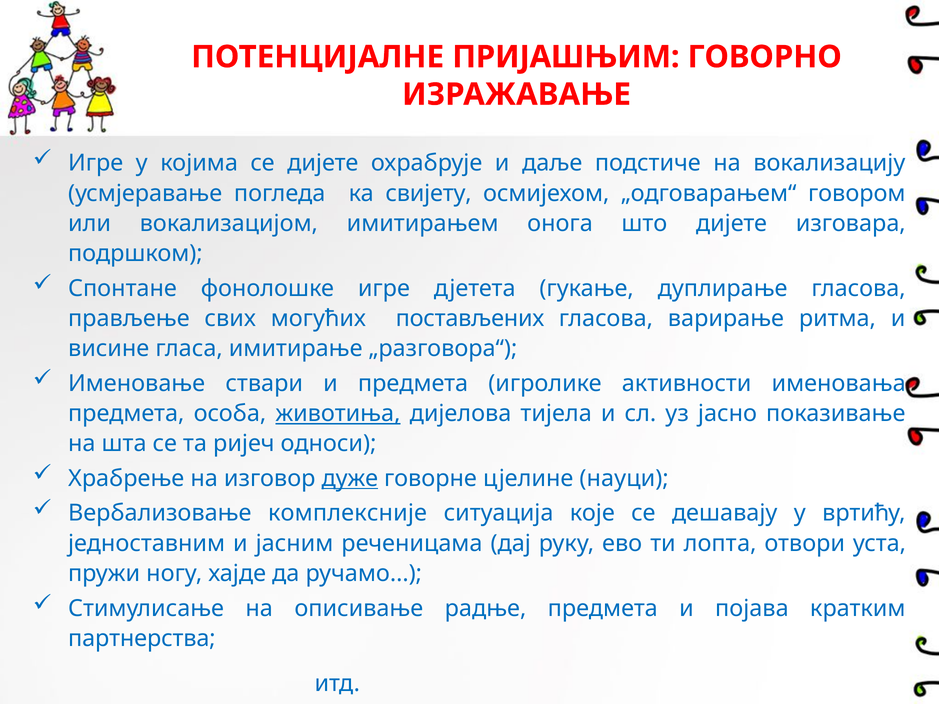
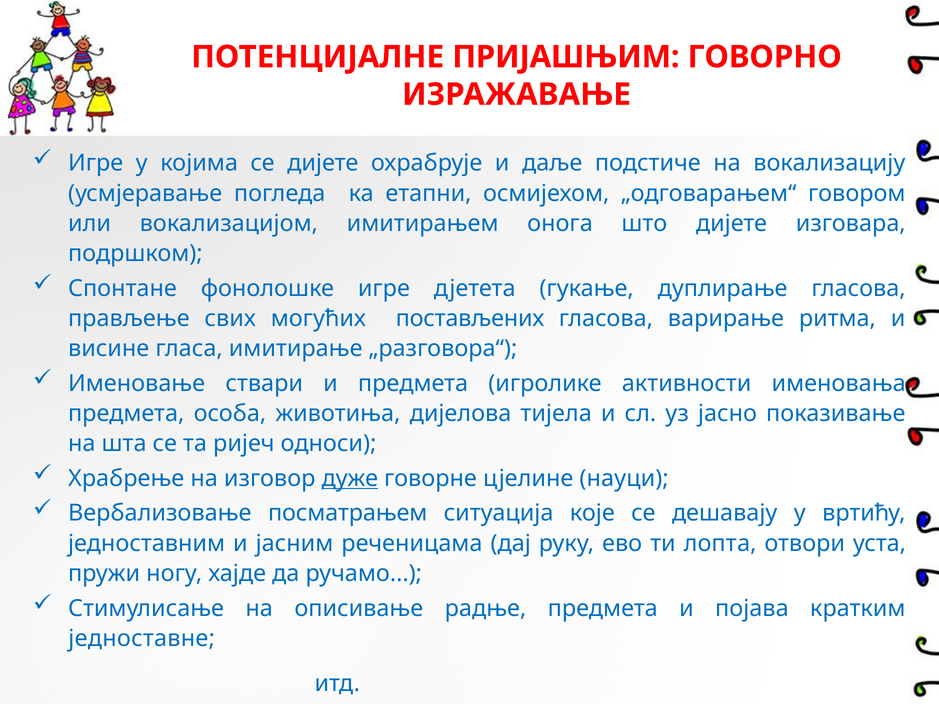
свијету: свијету -> етапни (428, 193)
животиња underline: present -> none (338, 414)
комплексније: комплексније -> посматрањем (348, 513)
партнерства: партнерства -> једноставне (142, 639)
